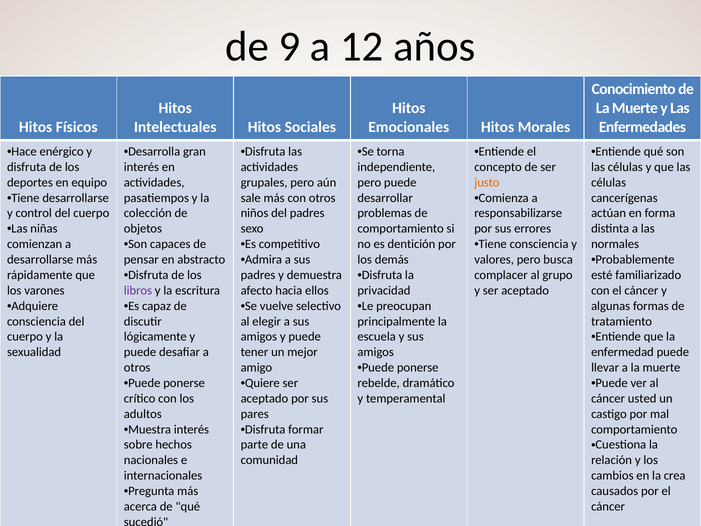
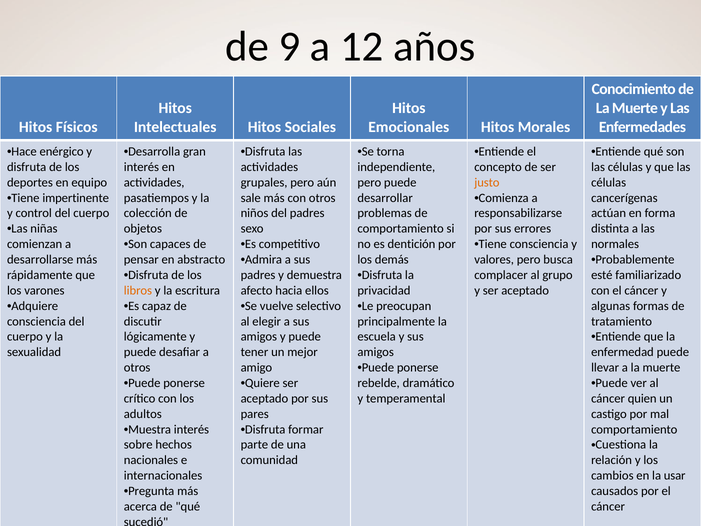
Tiene desarrollarse: desarrollarse -> impertinente (76, 198)
libros colour: purple -> orange (138, 290)
usted: usted -> quien (642, 398)
crea: crea -> usar (675, 475)
